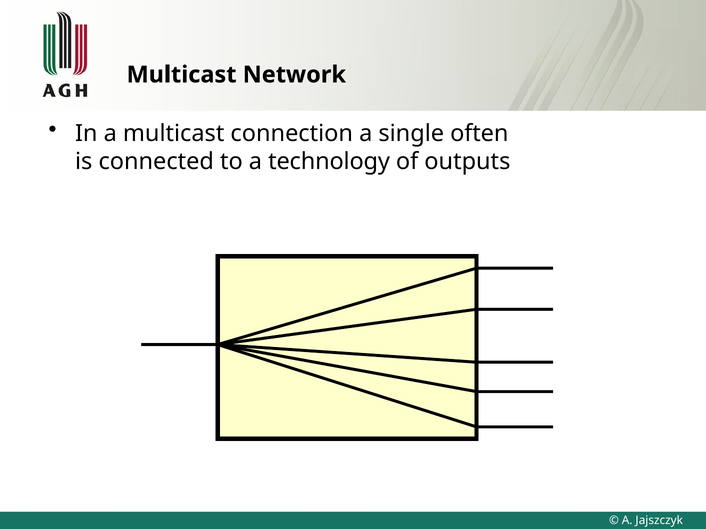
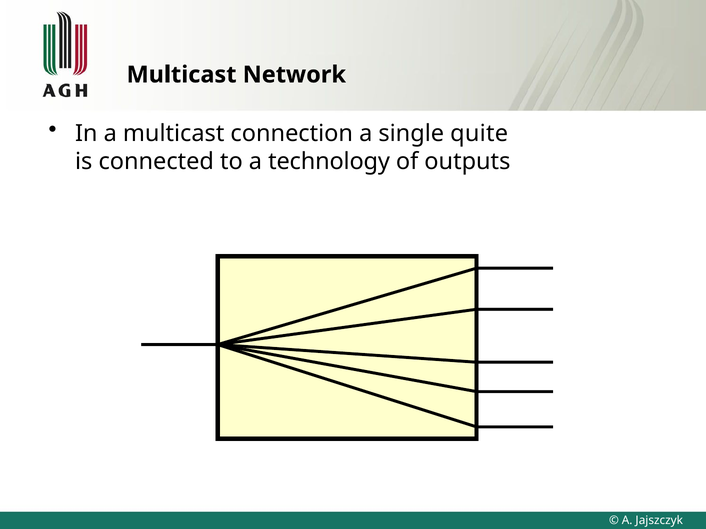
often: often -> quite (479, 134)
